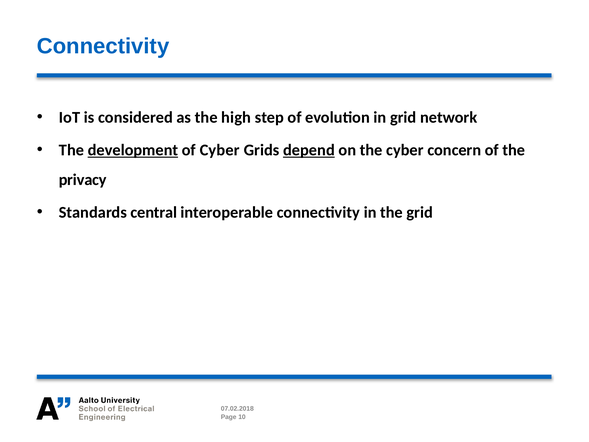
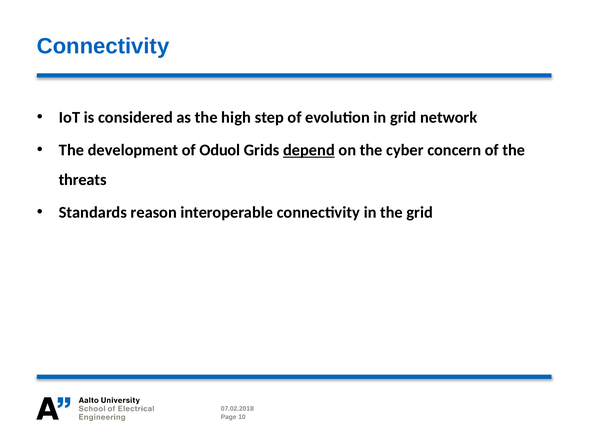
development underline: present -> none (133, 150)
of Cyber: Cyber -> Oduol (220, 150)
privacy: privacy -> threats (83, 180)
central: central -> reason (154, 212)
